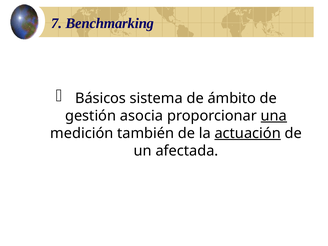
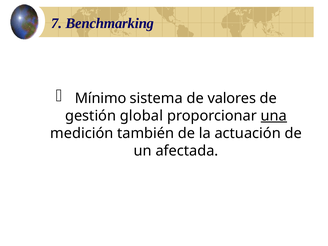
Básicos: Básicos -> Mínimo (101, 98)
ámbito: ámbito -> valores (232, 98)
asocia: asocia -> global (141, 116)
actuación underline: present -> none (248, 133)
